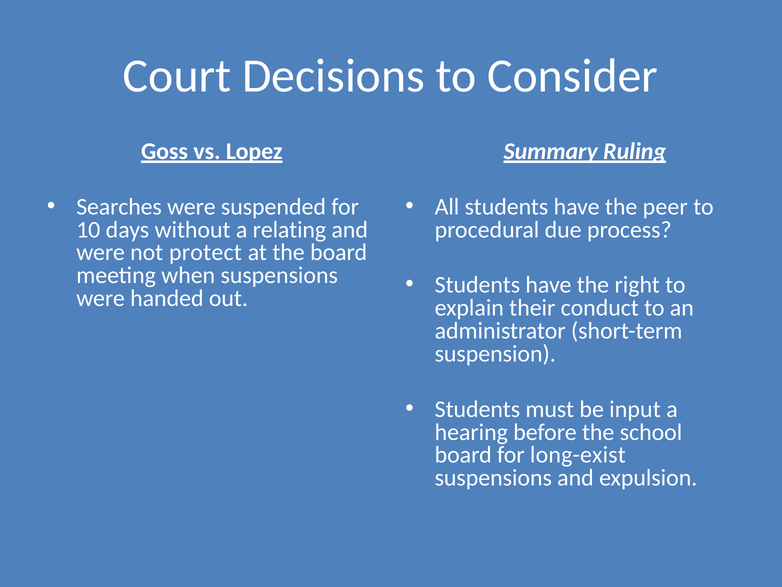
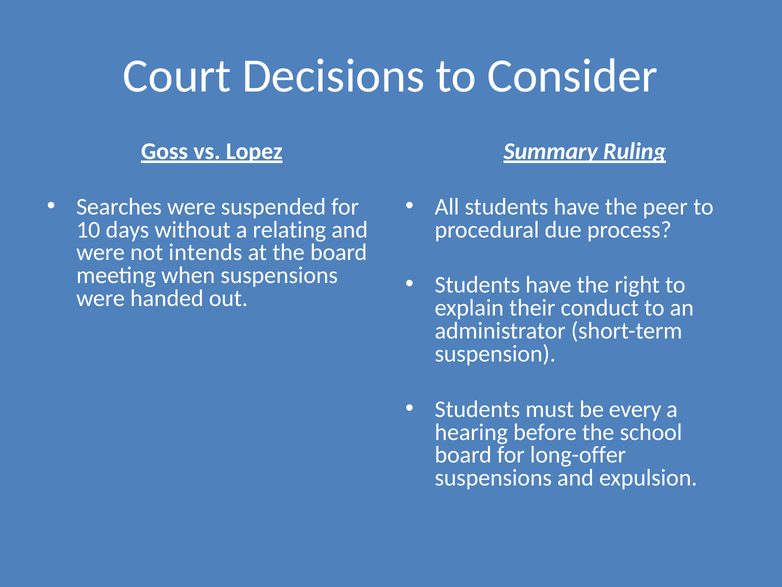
protect: protect -> intends (205, 252)
input: input -> every (635, 409)
long-exist: long-exist -> long-offer (578, 455)
